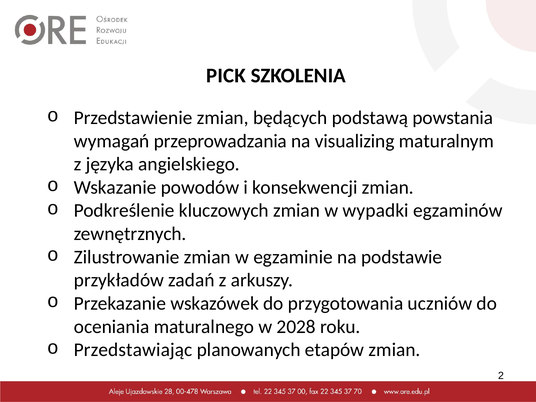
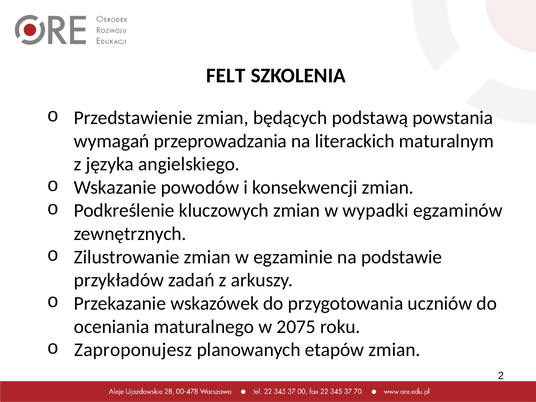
PICK: PICK -> FELT (226, 76)
visualizing: visualizing -> literackich (355, 141)
2028: 2028 -> 2075 (296, 327)
Przedstawiając: Przedstawiając -> Zaproponujesz (133, 350)
